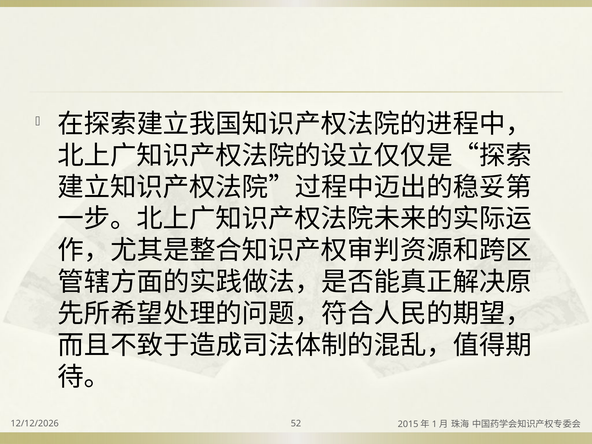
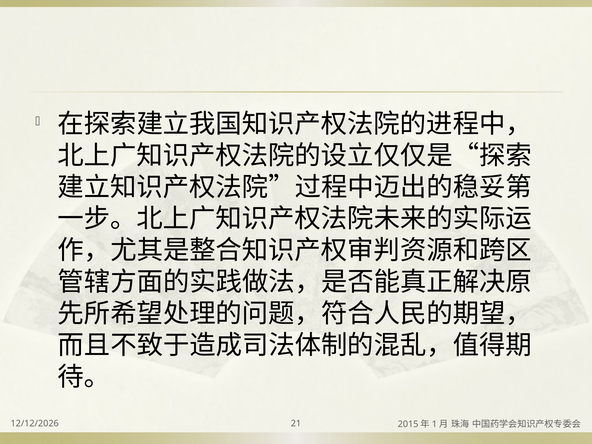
52: 52 -> 21 (296, 423)
